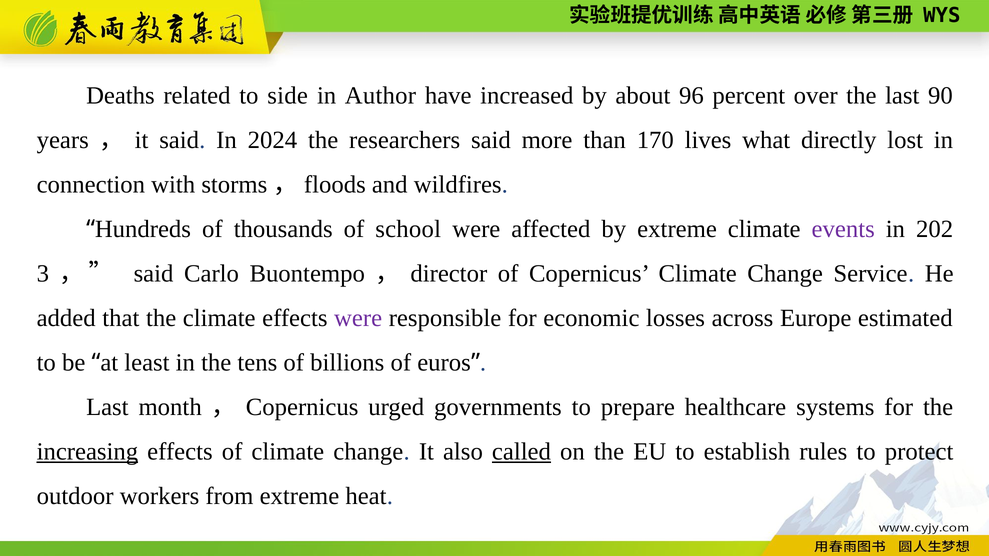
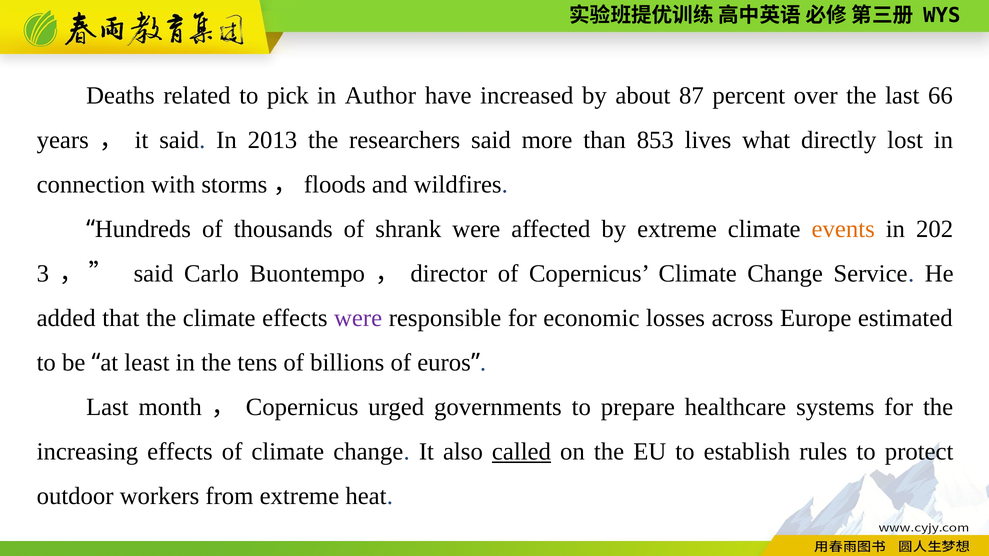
side: side -> pick (288, 96)
96: 96 -> 87 (691, 96)
90: 90 -> 66 (940, 96)
2024: 2024 -> 2013 (272, 140)
170: 170 -> 853 (655, 140)
school: school -> shrank (408, 229)
events colour: purple -> orange (843, 229)
increasing underline: present -> none (87, 452)
